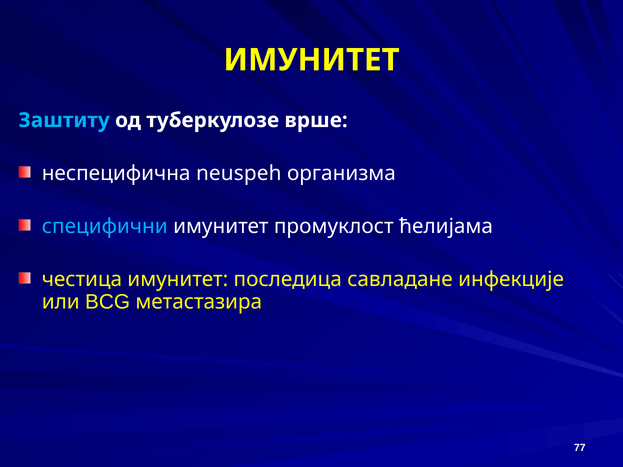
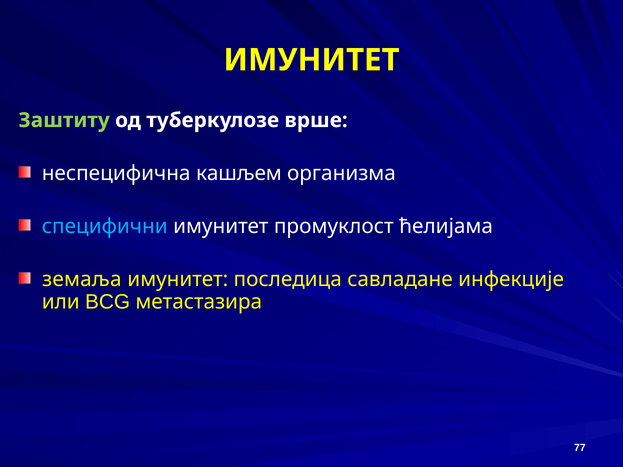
Заштиту colour: light blue -> light green (64, 120)
neuspeh: neuspeh -> кашљем (239, 173)
честица: честица -> земаља (82, 280)
